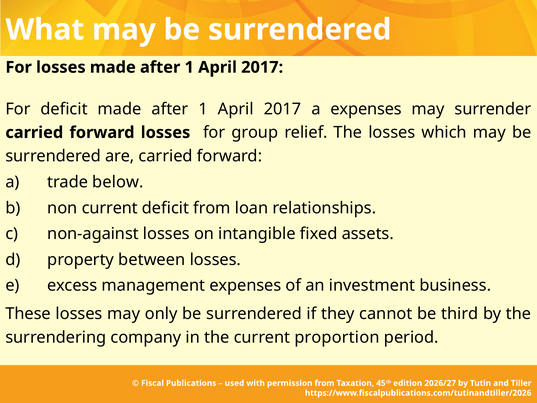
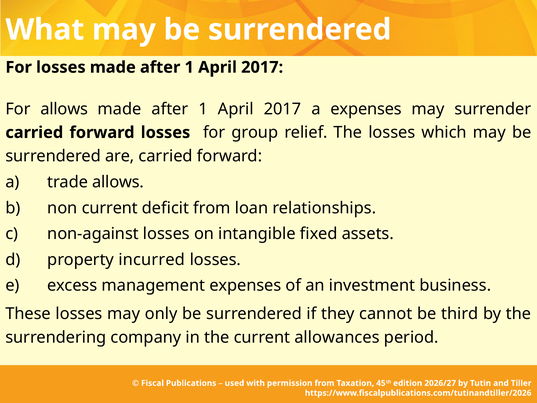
For deficit: deficit -> allows (64, 109)
trade below: below -> allows (118, 182)
between: between -> incurred (152, 260)
proportion: proportion -> allowances (337, 337)
